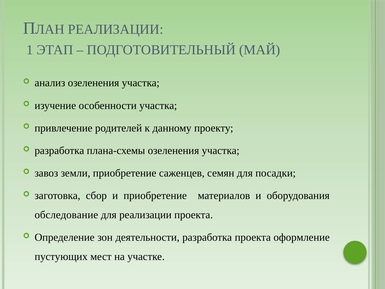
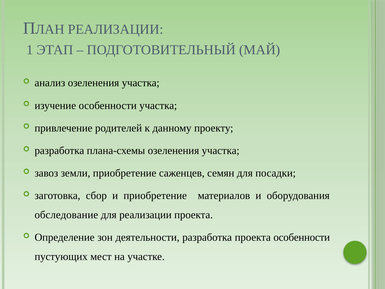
проекта оформление: оформление -> особенности (302, 237)
